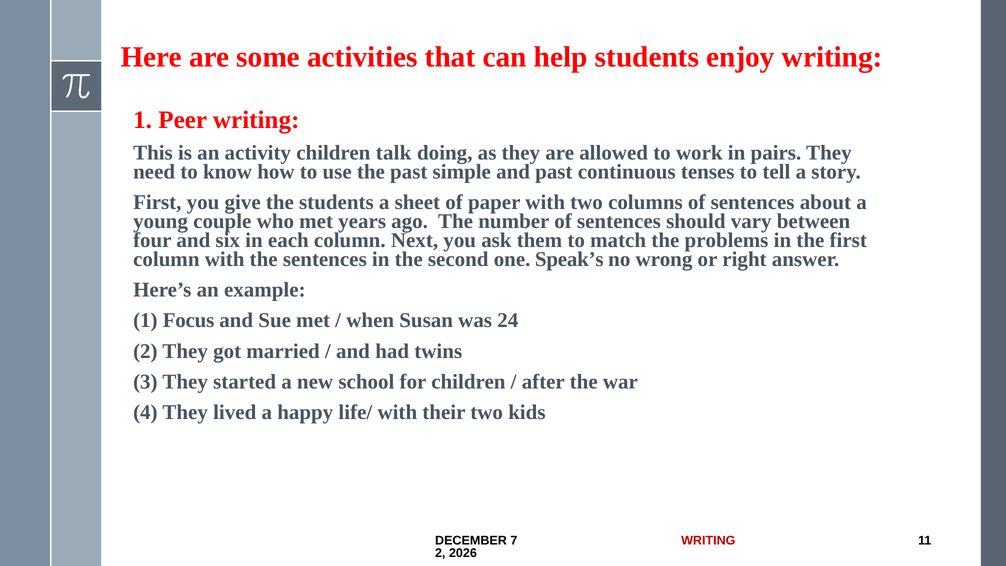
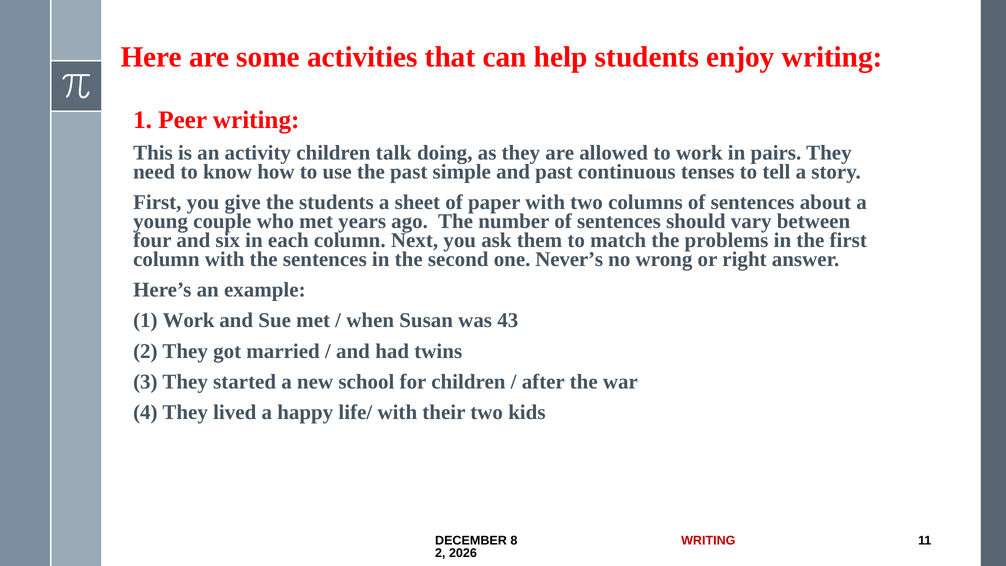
Speak’s: Speak’s -> Never’s (569, 259)
1 Focus: Focus -> Work (189, 320)
24: 24 -> 43 (508, 320)
7: 7 -> 8 (514, 540)
